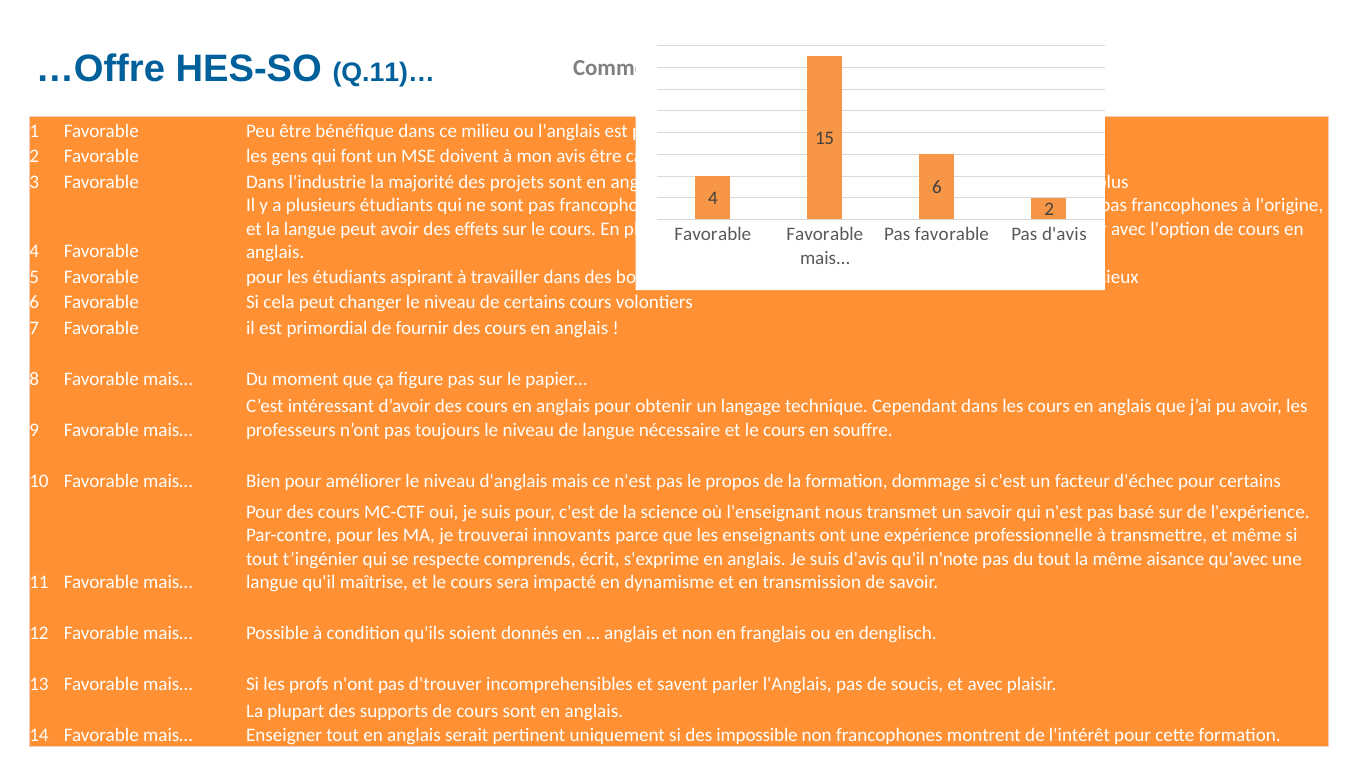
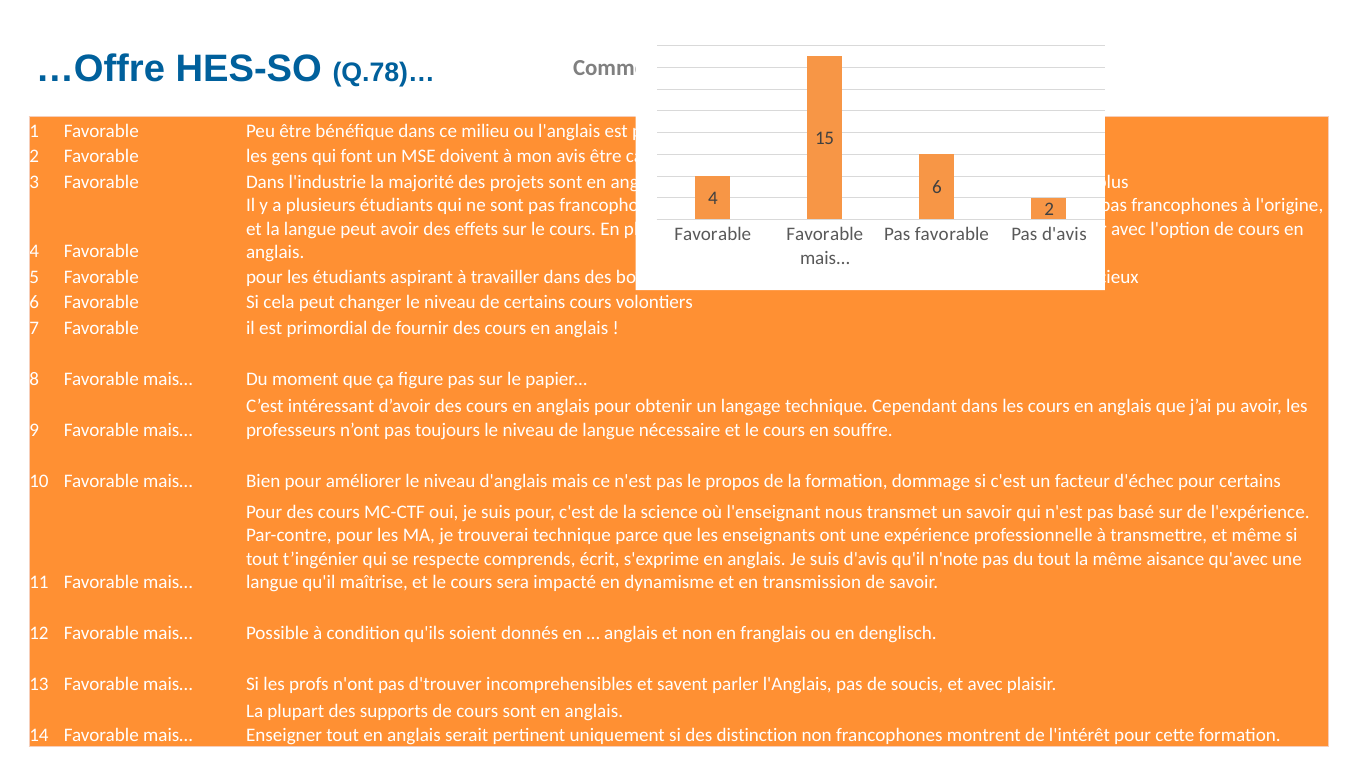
Q.11)…: Q.11)… -> Q.78)… (384, 73)
trouverai innovants: innovants -> technique (572, 535)
impossible: impossible -> distinction (757, 735)
